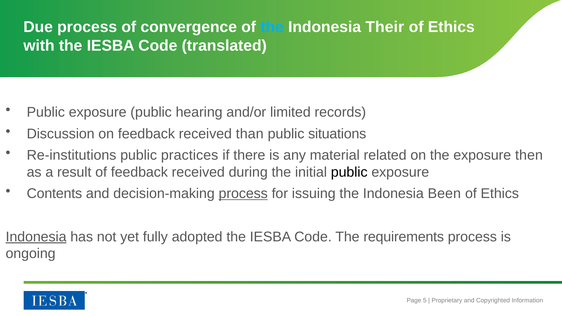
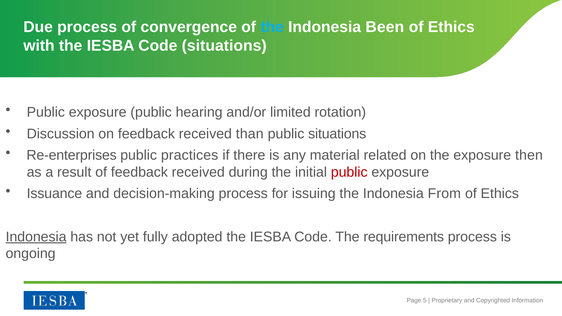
Their: Their -> Been (385, 27)
Code translated: translated -> situations (224, 46)
records: records -> rotation (340, 112)
Re-institutions: Re-institutions -> Re-enterprises (72, 155)
public colour: black -> red (349, 172)
Contents: Contents -> Issuance (54, 194)
process underline: present -> none (243, 194)
Been: Been -> From (444, 194)
